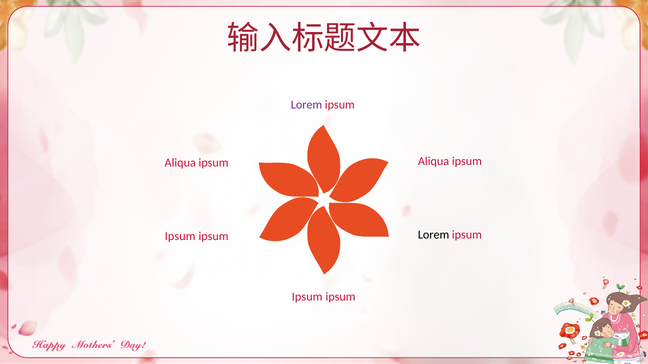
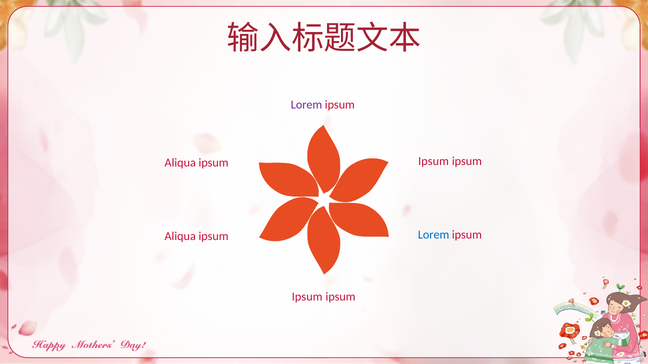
Aliqua: Aliqua -> Ipsum (434, 162)
Lorem colour: black -> blue (434, 235)
Ipsum: Ipsum -> Aliqua (180, 236)
